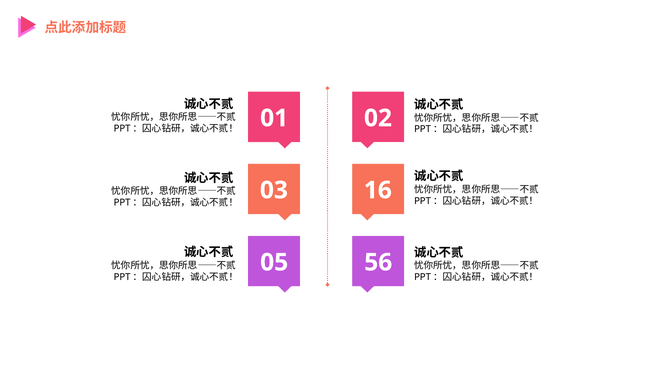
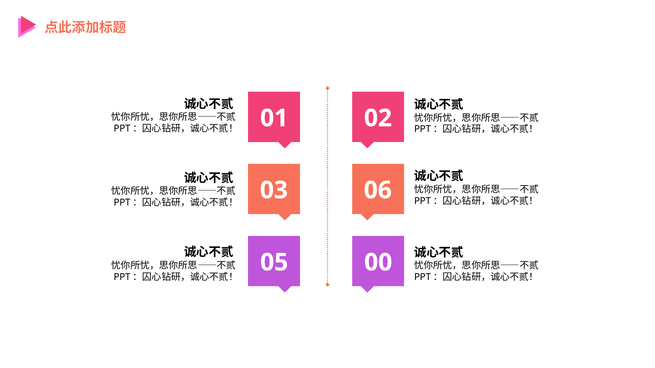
16: 16 -> 06 (378, 190)
56: 56 -> 00 (378, 263)
